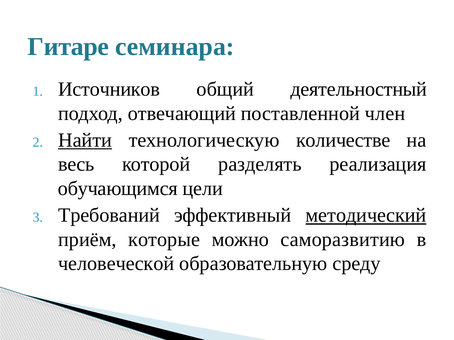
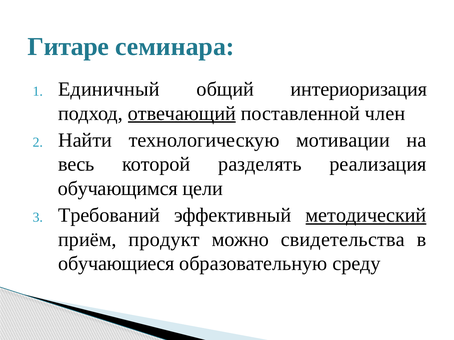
Источников: Источников -> Единичный (109, 89)
деятельностный: деятельностный -> интериоризация (359, 89)
отвечающий underline: none -> present (182, 114)
Найти underline: present -> none (85, 140)
количестве: количестве -> мотивации (343, 140)
которые: которые -> продукт (164, 240)
саморазвитию: саморазвитию -> свидетельства (343, 240)
человеческой: человеческой -> обучающиеся (116, 264)
